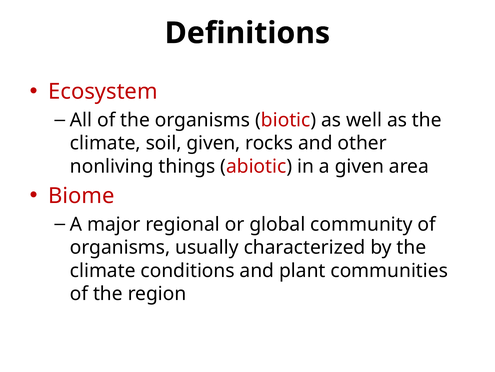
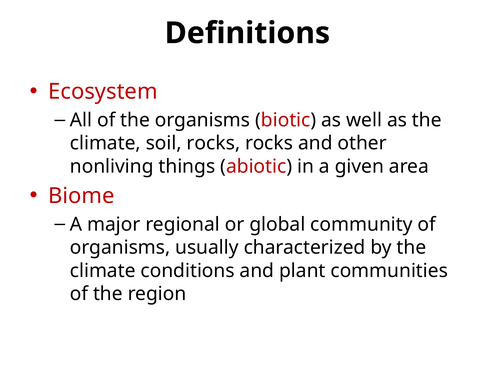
soil given: given -> rocks (213, 143)
